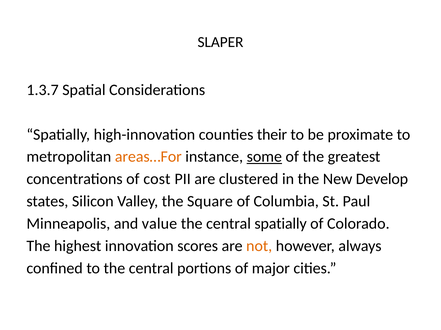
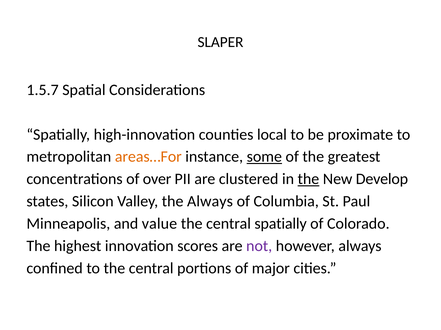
1.3.7: 1.3.7 -> 1.5.7 (43, 90)
their: their -> local (272, 135)
cost: cost -> over (157, 179)
the underline: none -> present (308, 179)
the Square: Square -> Always (210, 202)
not colour: orange -> purple (259, 246)
